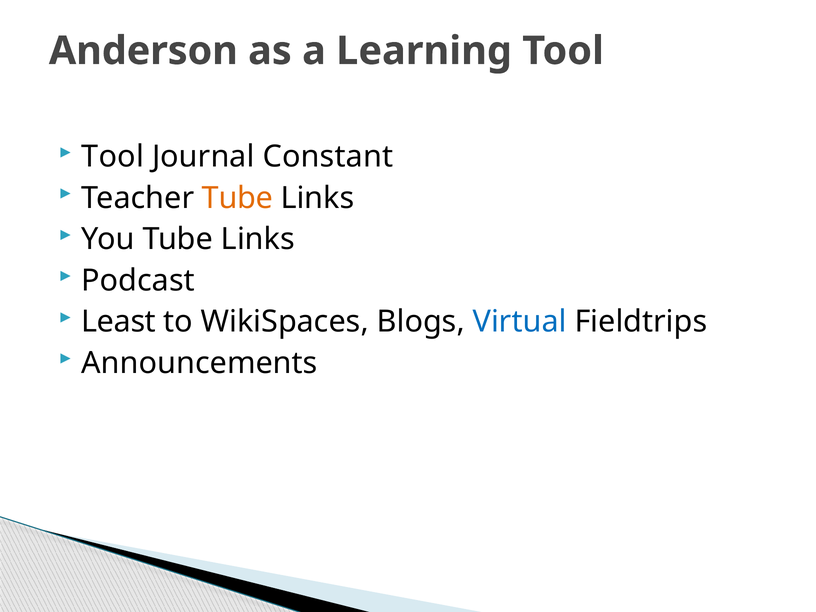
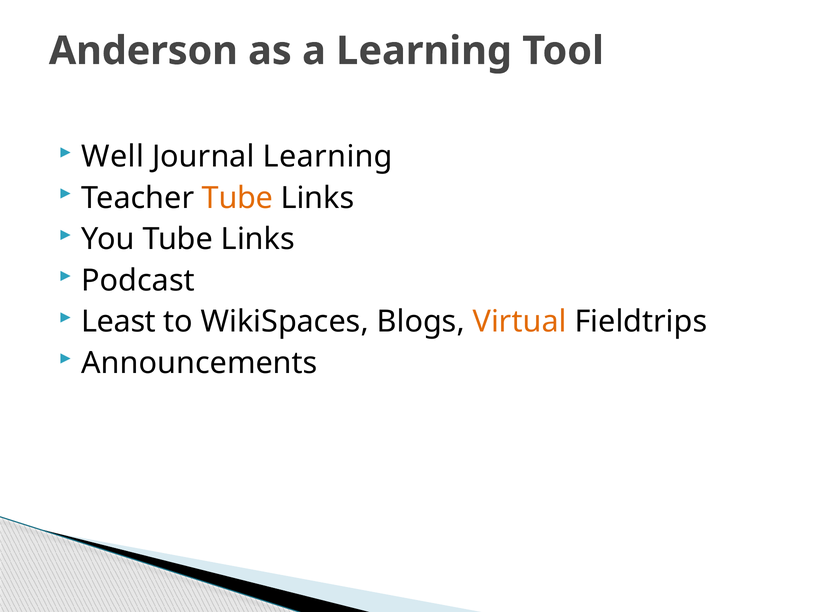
Tool: Tool -> Well (113, 157)
Journal Constant: Constant -> Learning (328, 157)
Virtual colour: blue -> orange (520, 322)
